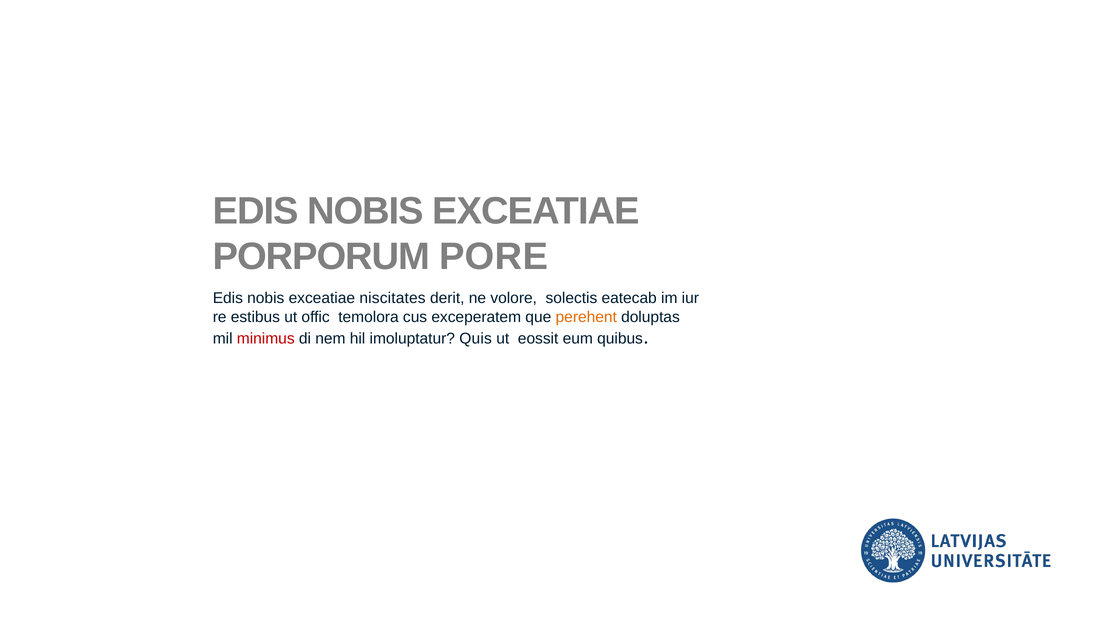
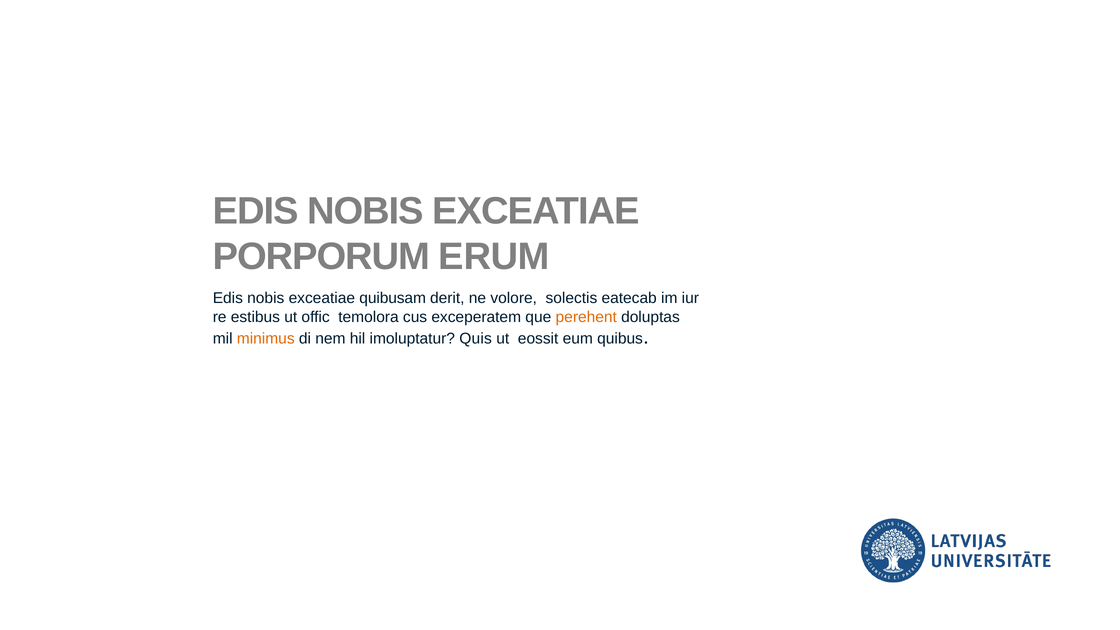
PORE: PORE -> ERUM (494, 257)
niscitates: niscitates -> quibusam (393, 298)
minimus colour: red -> orange (266, 338)
